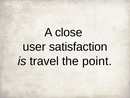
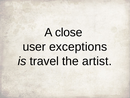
satisfaction: satisfaction -> exceptions (78, 47)
point: point -> artist (97, 61)
